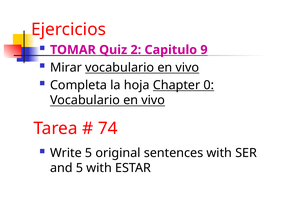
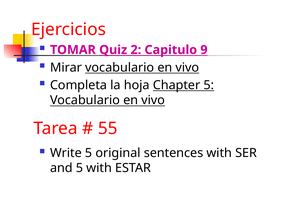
Chapter 0: 0 -> 5 (209, 85)
74: 74 -> 55 (108, 129)
